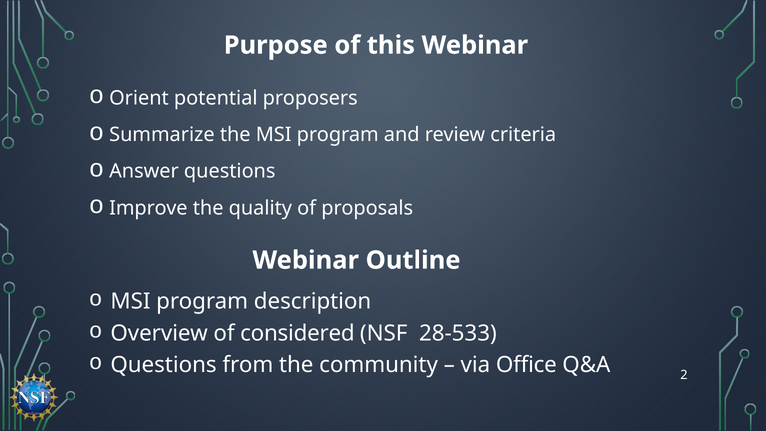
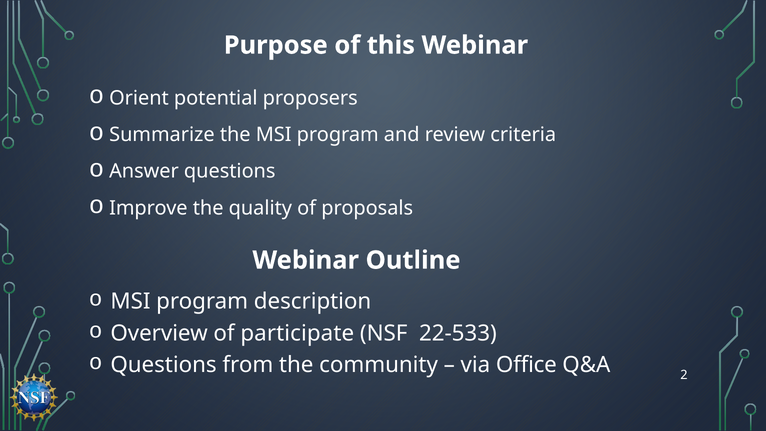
considered: considered -> participate (297, 333)
28-533: 28-533 -> 22-533 (458, 333)
